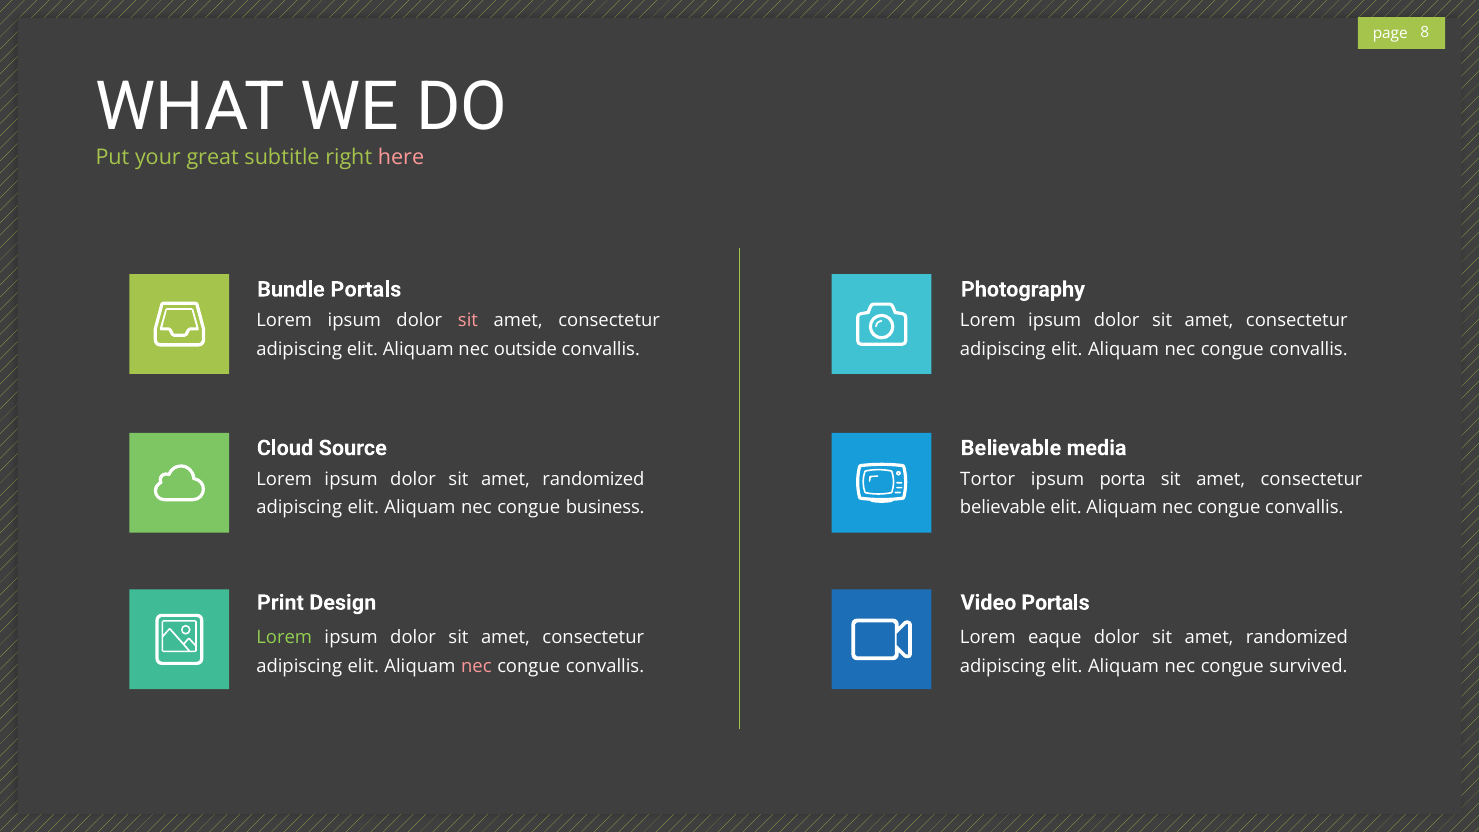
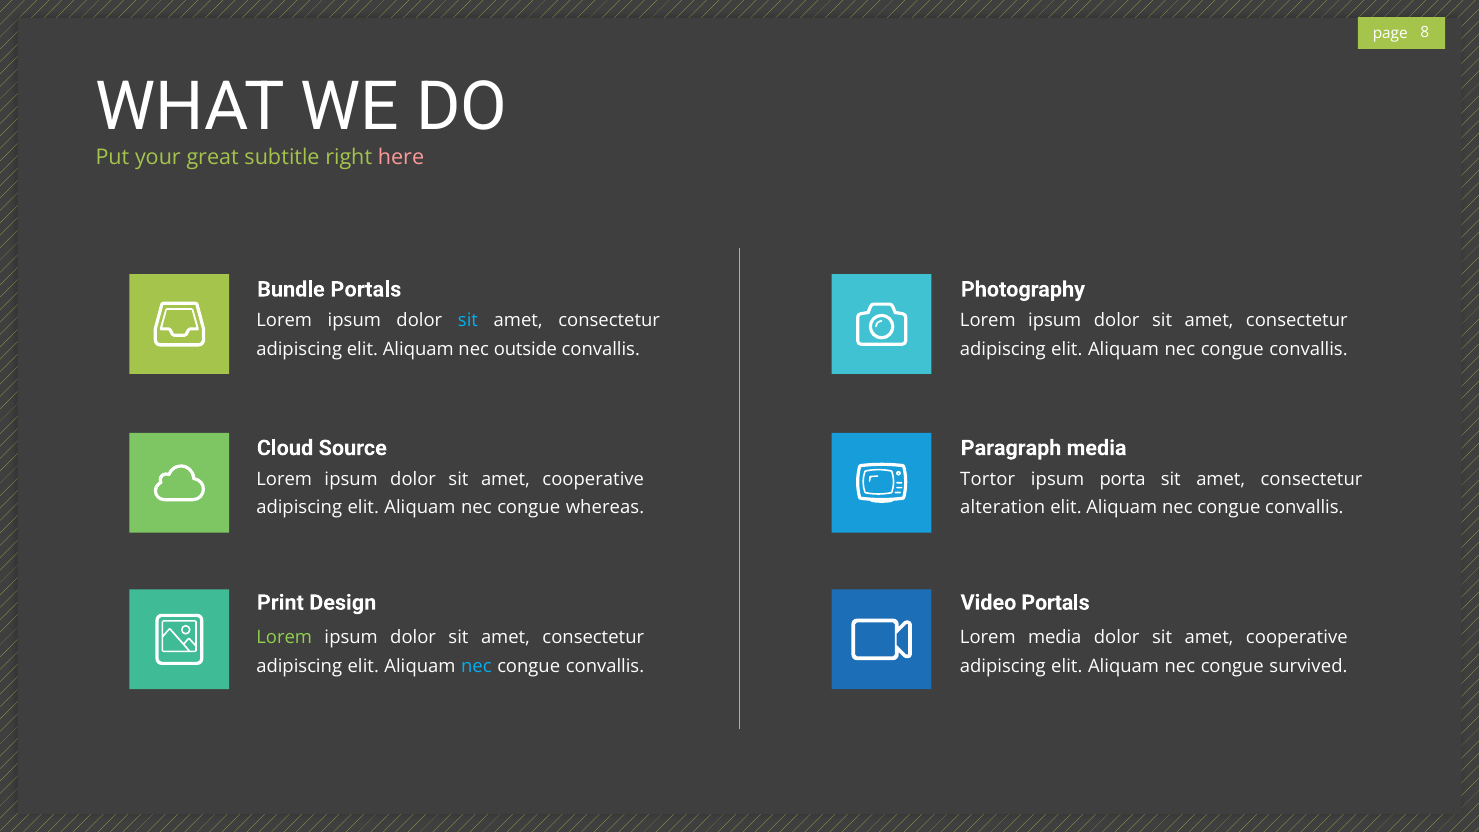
sit colour: pink -> light blue (468, 320)
Believable: Believable -> Paragraph (1011, 448)
randomized: randomized -> cooperative (593, 479)
business: business -> whereas (605, 508)
believable: believable -> alteration (1003, 508)
Lorem eaque: eaque -> media (1055, 637)
randomized: randomized -> cooperative (1297, 637)
nec colour: pink -> light blue (476, 666)
